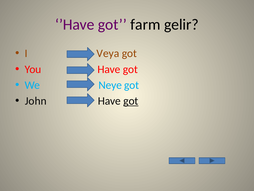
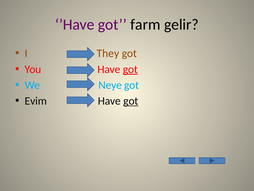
Veya: Veya -> They (108, 53)
got underline: none -> present (130, 69)
John: John -> Evim (36, 101)
